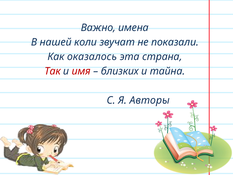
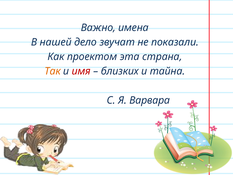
коли: коли -> дело (86, 42)
оказалось: оказалось -> проектом (92, 57)
Так colour: red -> orange (53, 71)
Авторы: Авторы -> Варвара (150, 100)
